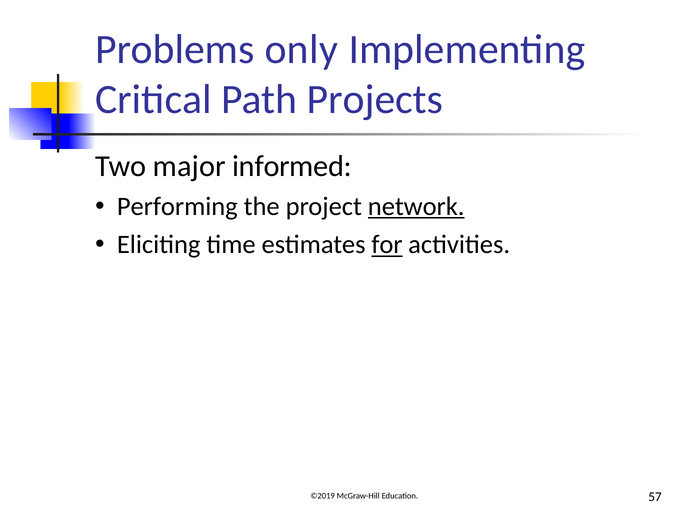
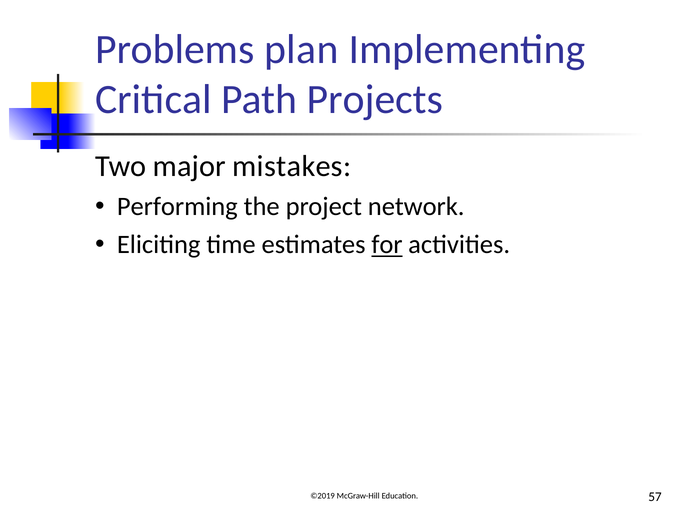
only: only -> plan (301, 50)
informed: informed -> mistakes (292, 166)
network underline: present -> none (416, 207)
